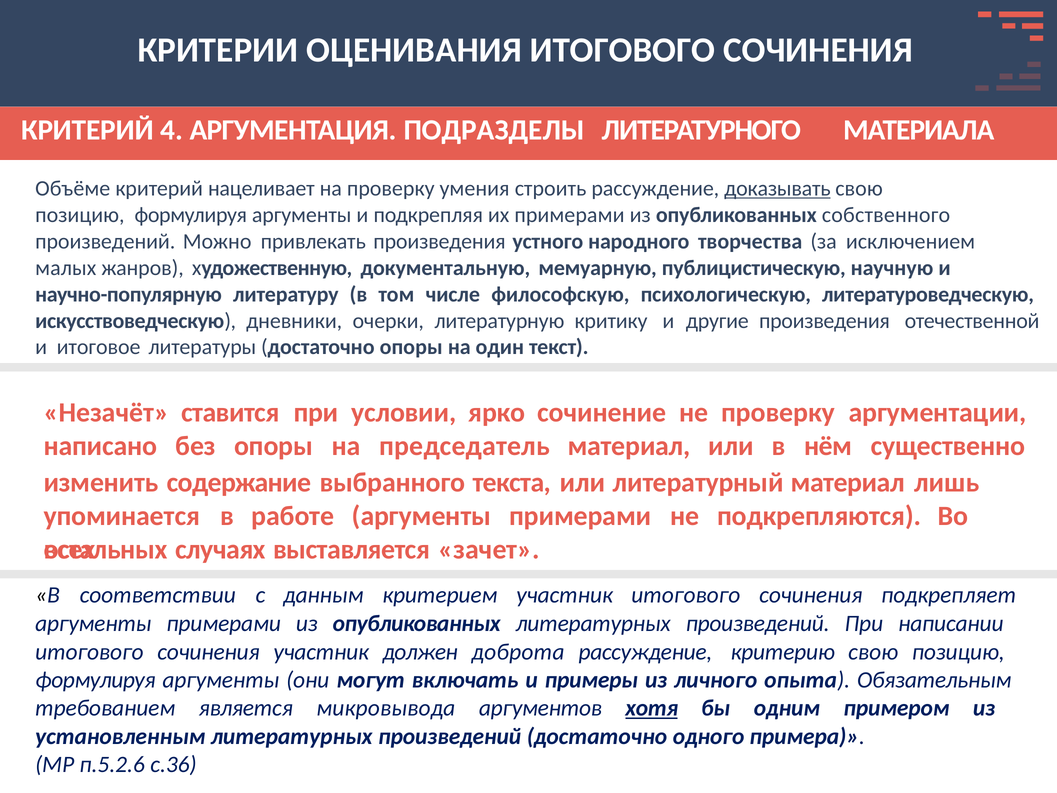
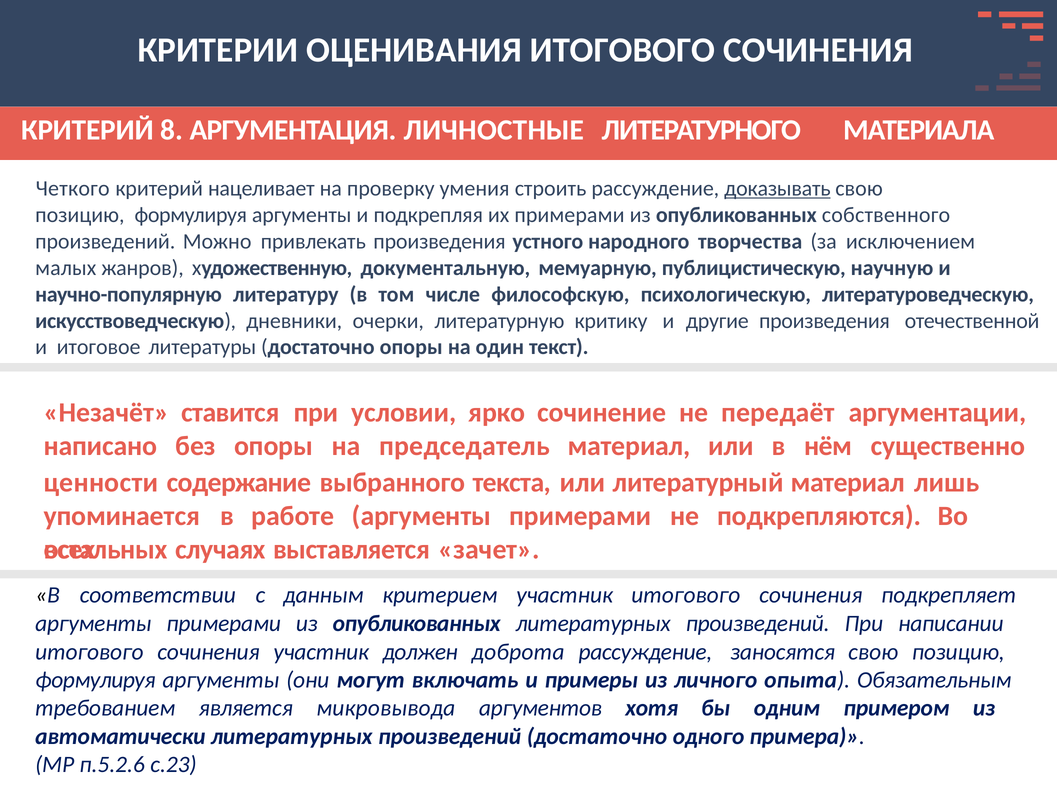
4: 4 -> 8 (172, 130)
ПОДРАЗДЕЛЫ: ПОДРАЗДЕЛЫ -> ЛИЧНОСТНЫЕ (494, 130)
Объёме: Объёме -> Четкого (73, 189)
не проверку: проверку -> передаёт (778, 413)
изменить: изменить -> ценности (101, 482)
критерию: критерию -> заносятся (783, 652)
хотя underline: present -> none (652, 708)
установленным: установленным -> автоматически (120, 736)
с.36: с.36 -> с.23 (173, 764)
